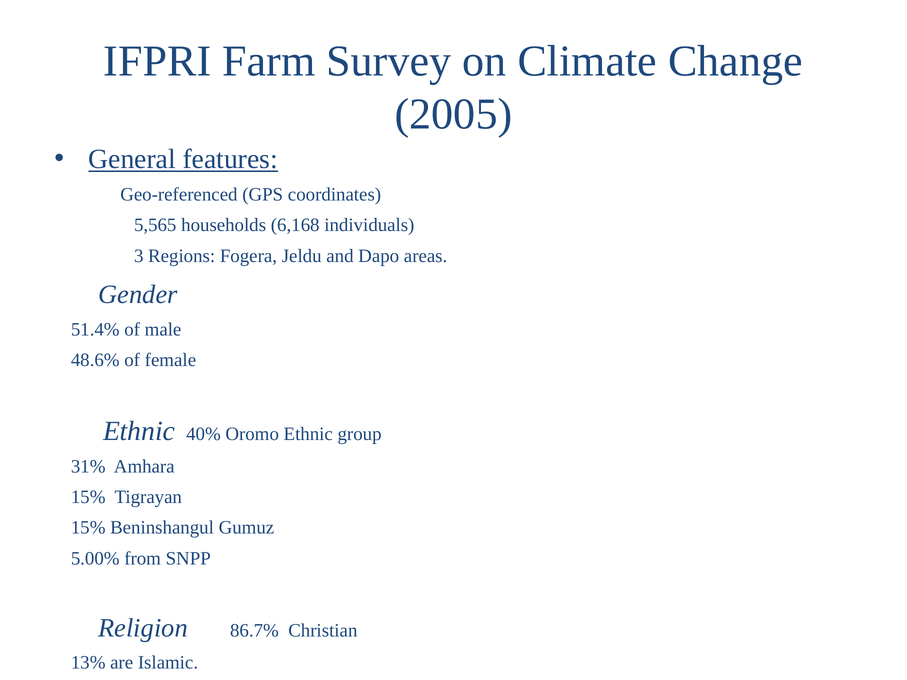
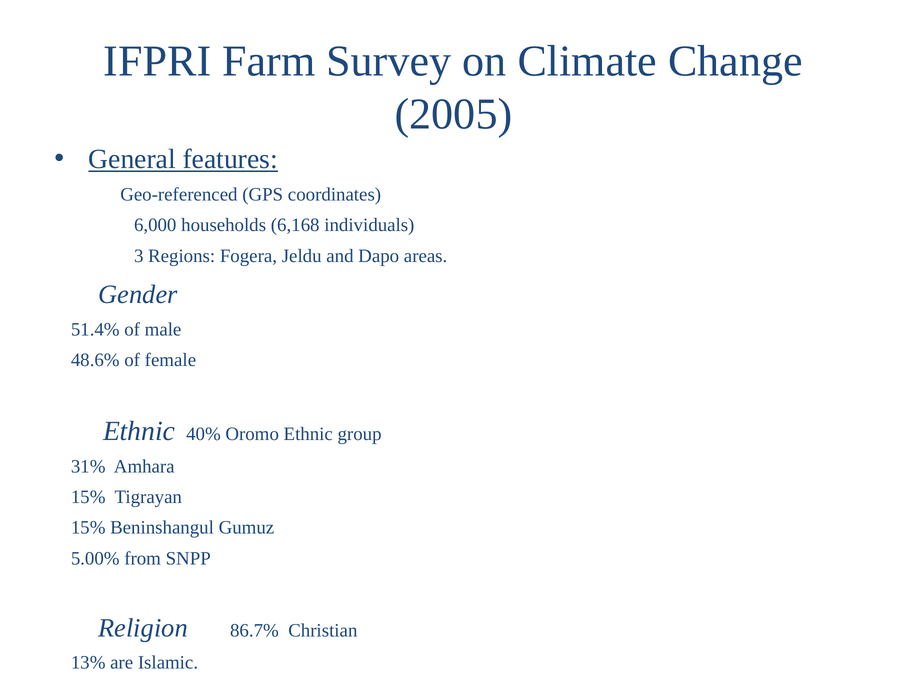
5,565: 5,565 -> 6,000 (155, 225)
